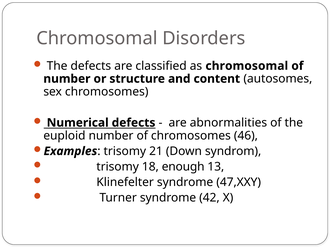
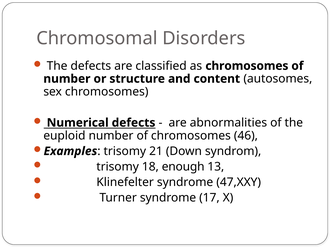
as chromosomal: chromosomal -> chromosomes (247, 66)
42: 42 -> 17 (209, 197)
